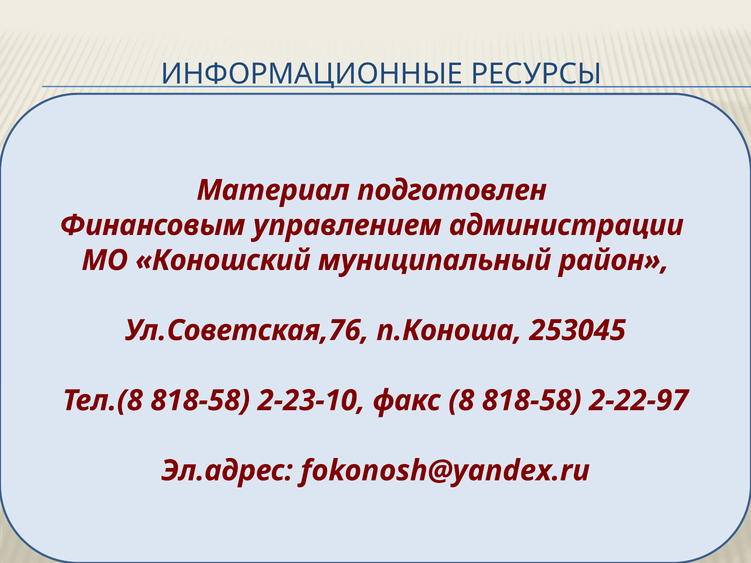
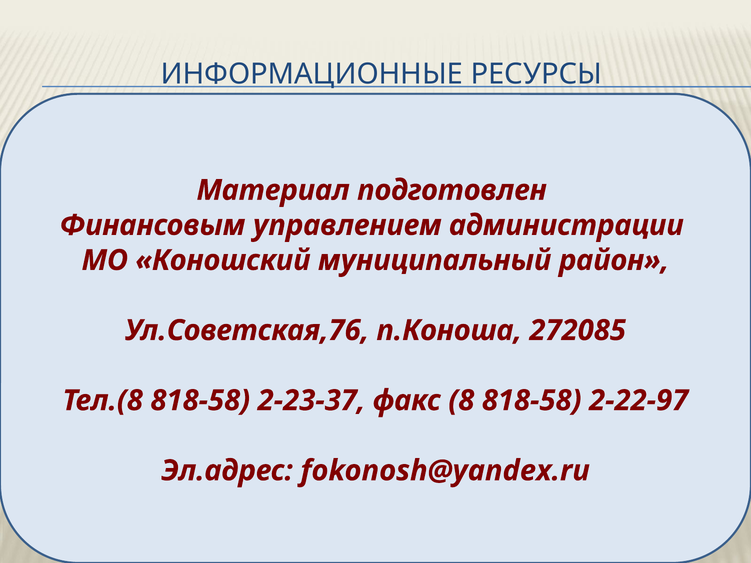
253045: 253045 -> 272085 (578, 331)
2-23-10: 2-23-10 -> 2-23-37 (311, 401)
